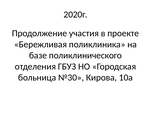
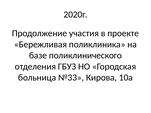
№30: №30 -> №33 (71, 78)
